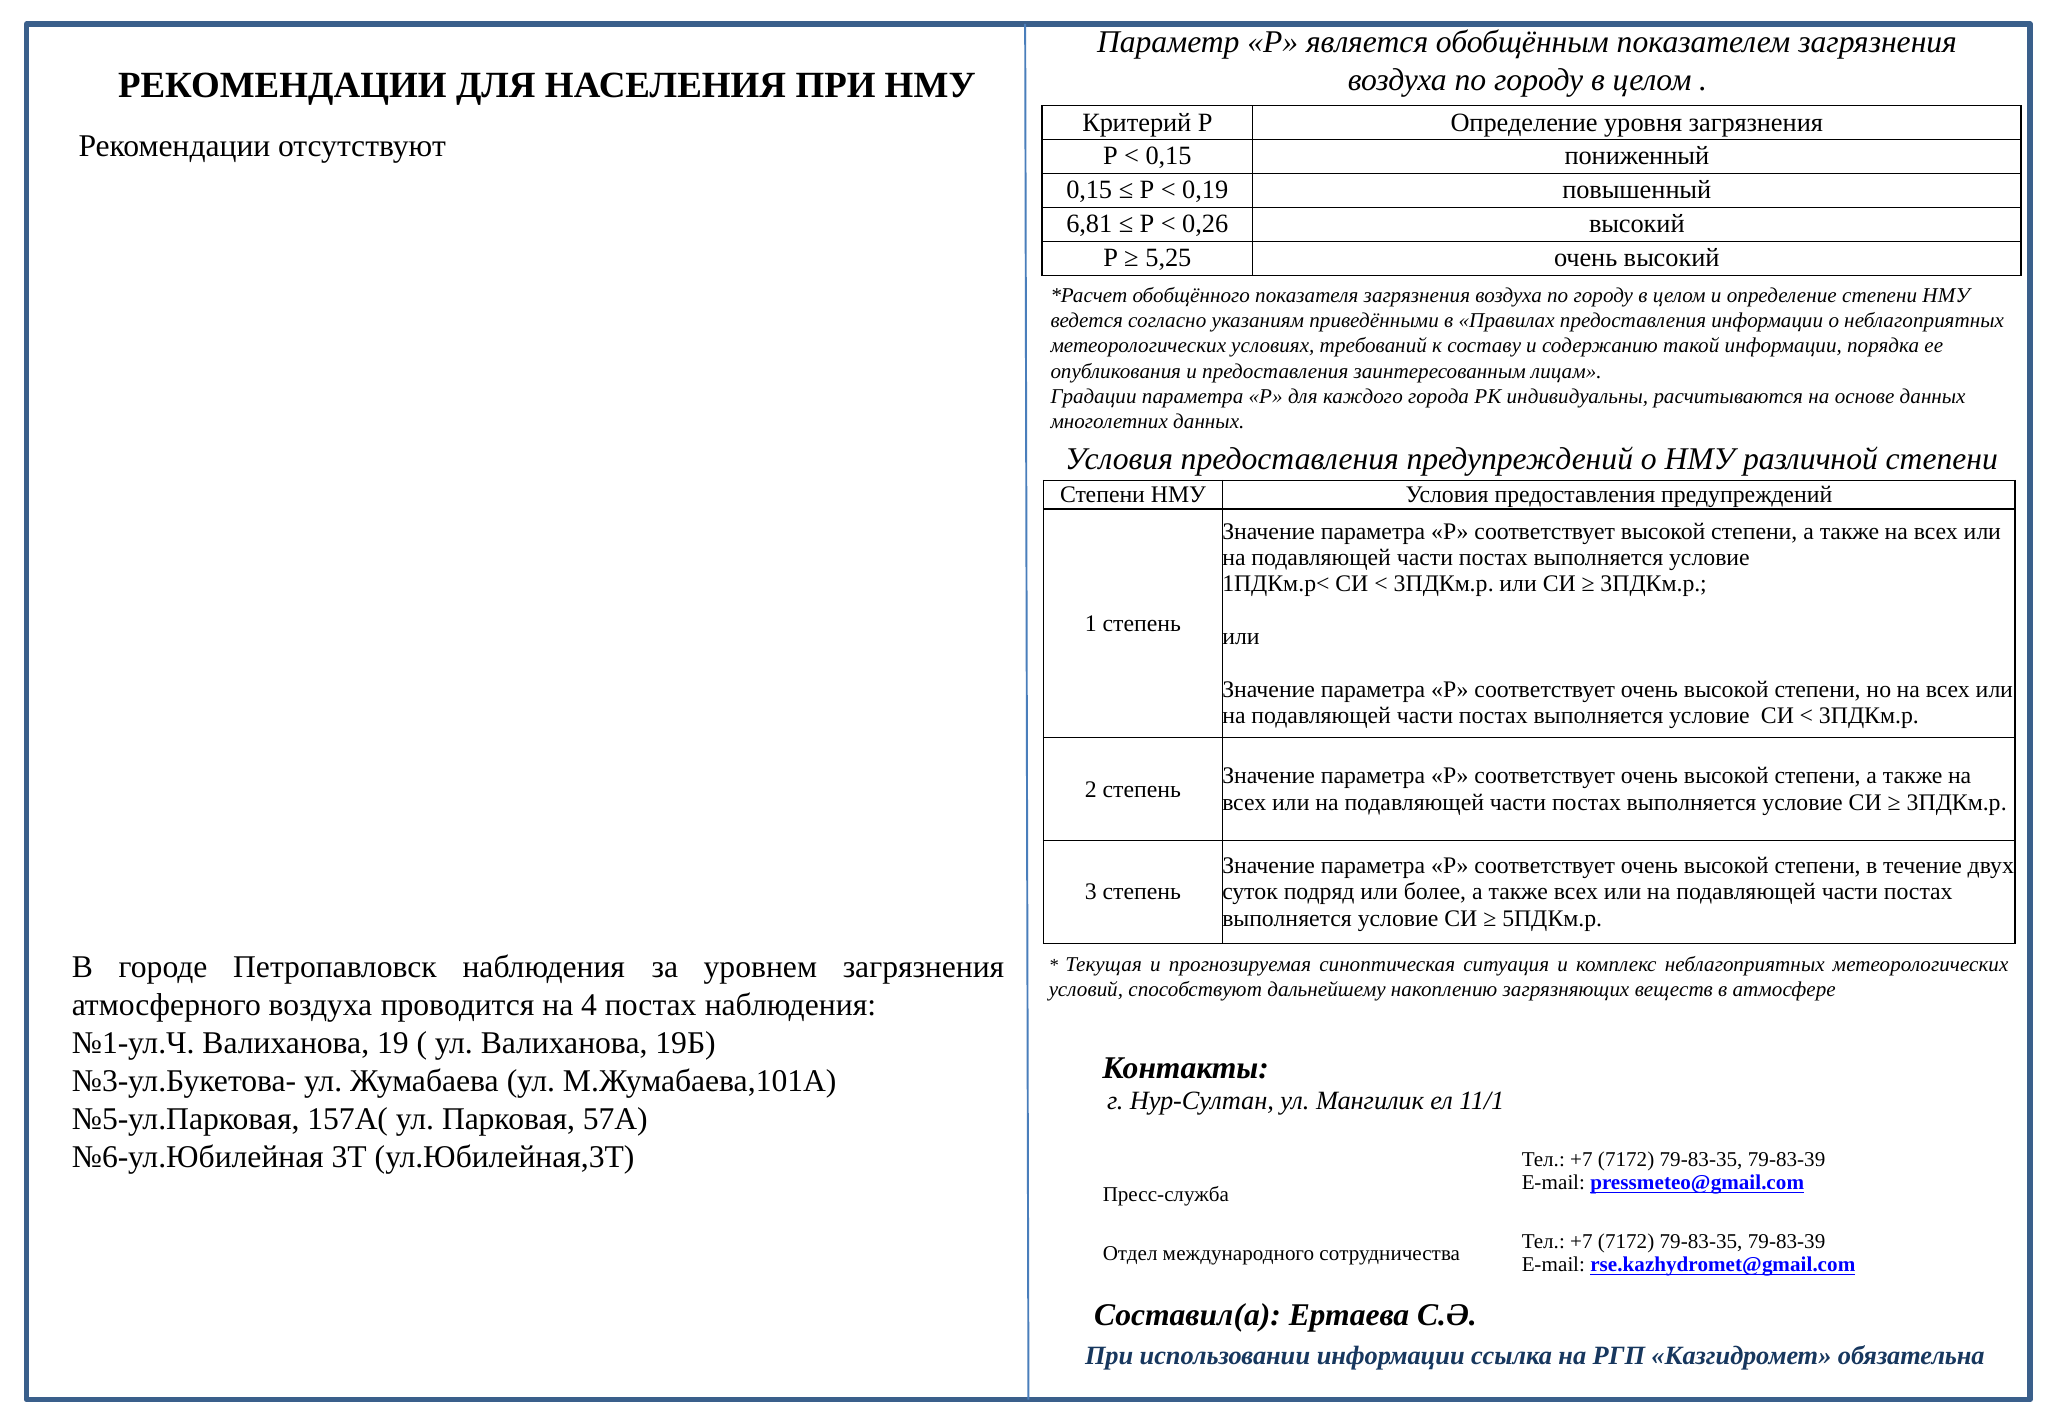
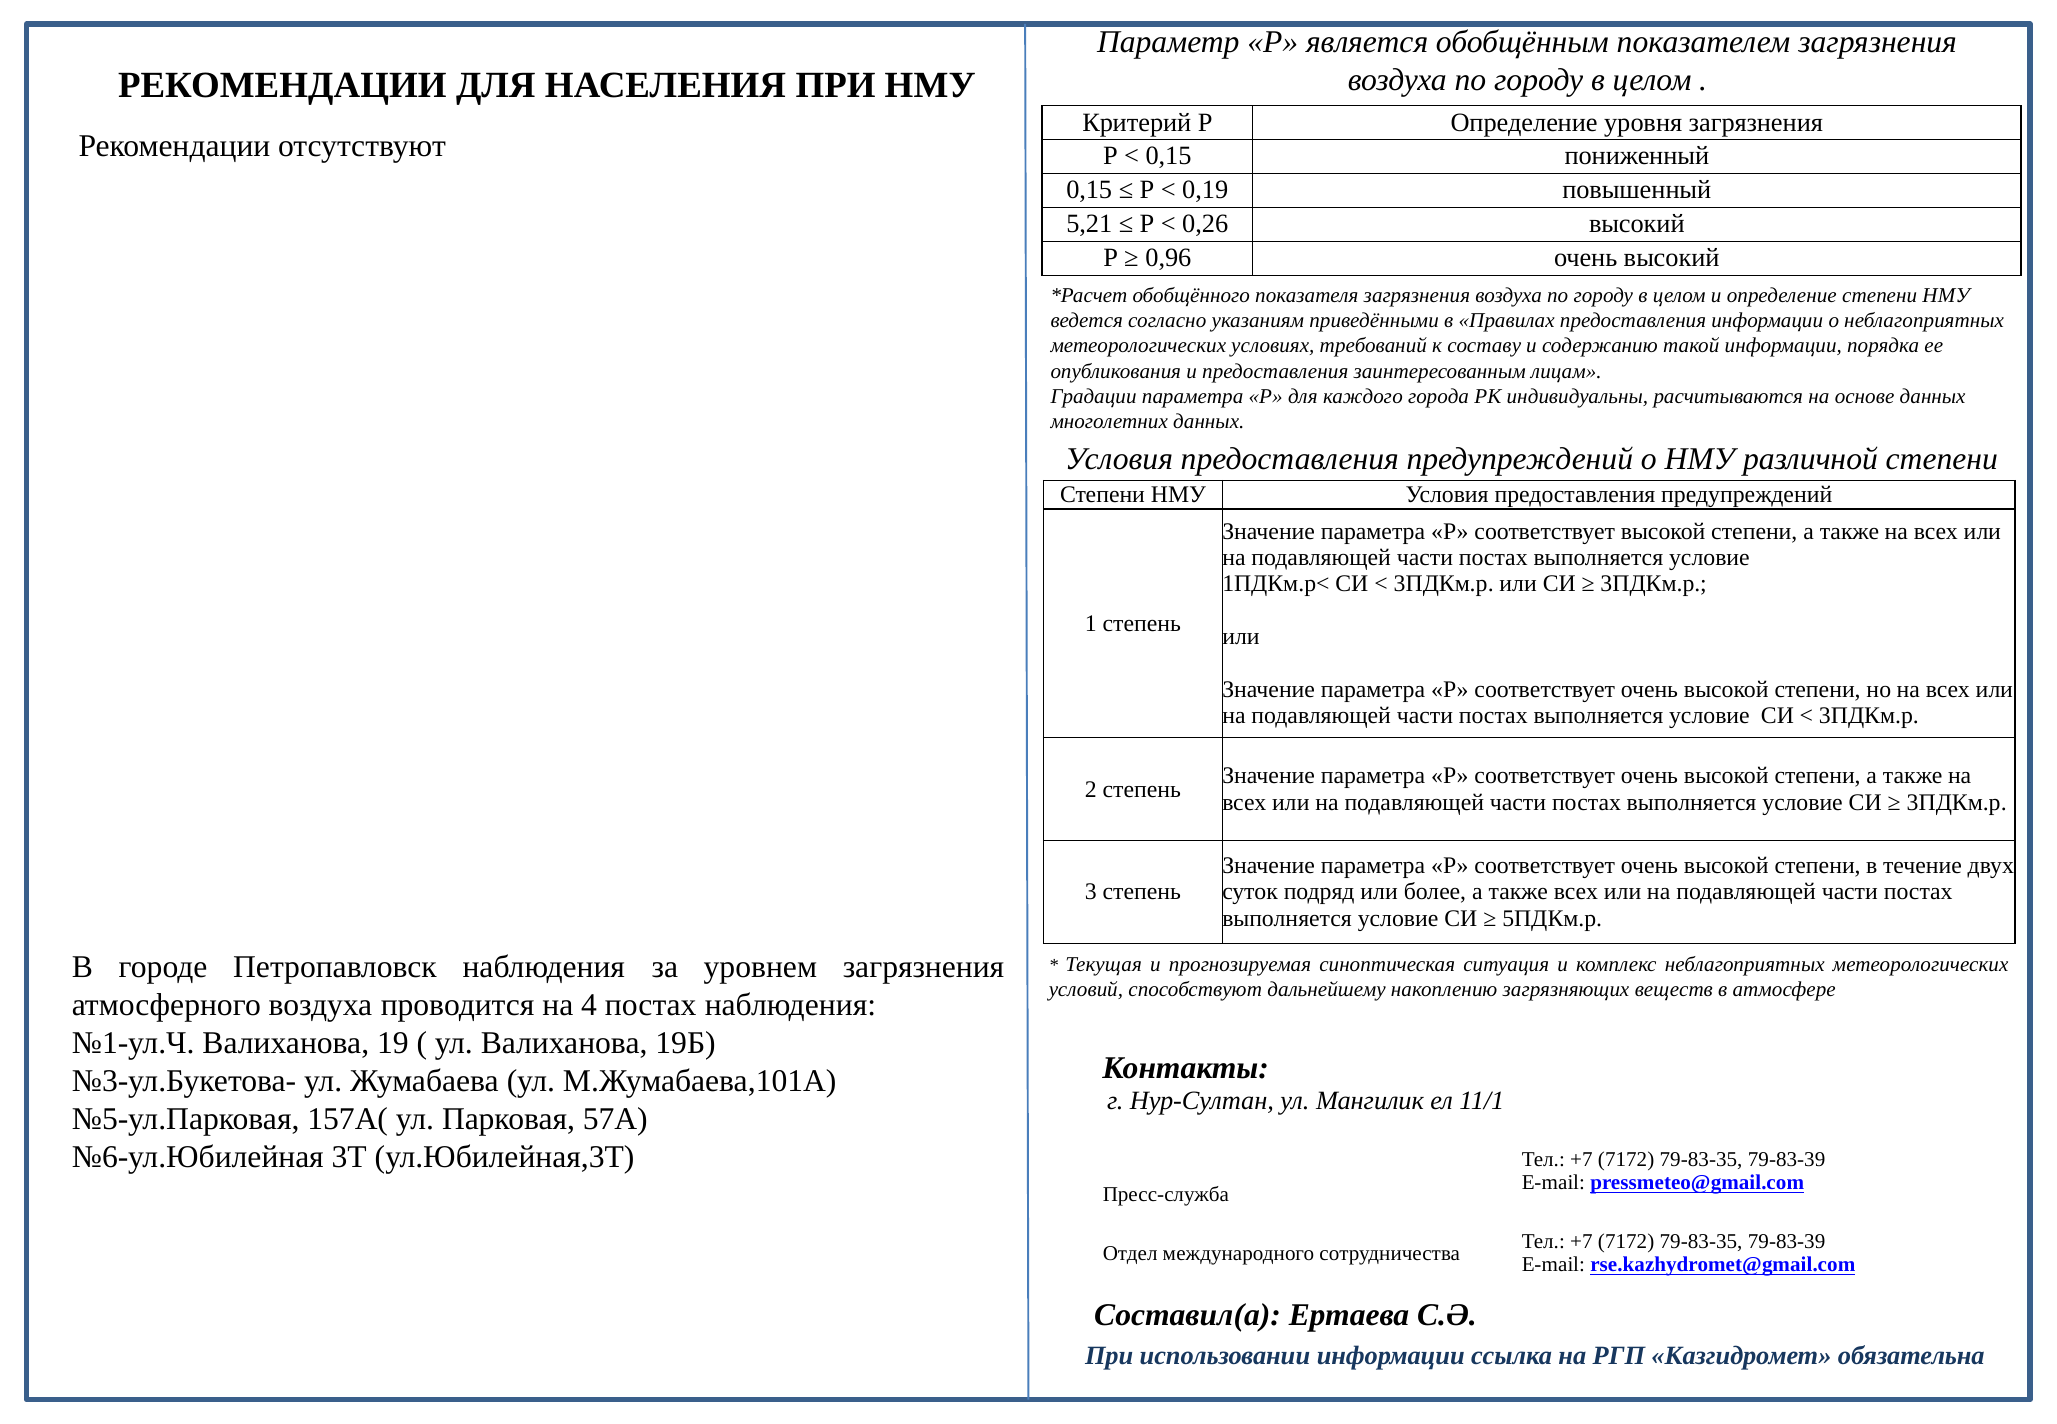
6,81: 6,81 -> 5,21 (1089, 224)
5,25: 5,25 -> 0,96 (1168, 258)
